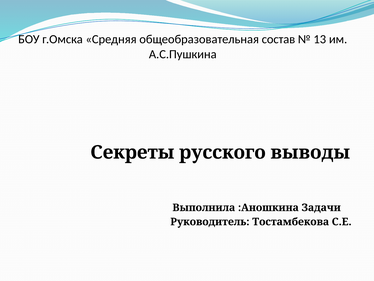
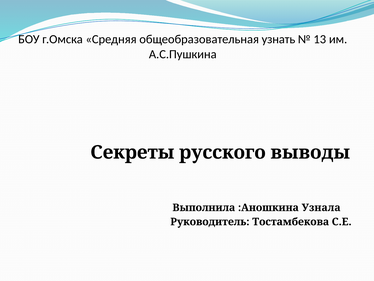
состав: состав -> узнать (278, 39)
Задачи: Задачи -> Узнала (321, 207)
